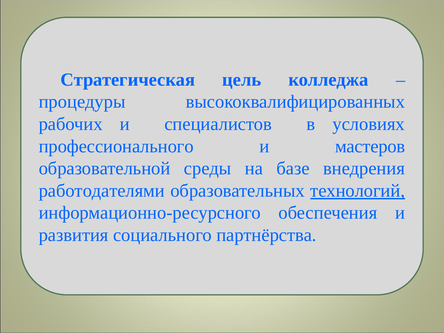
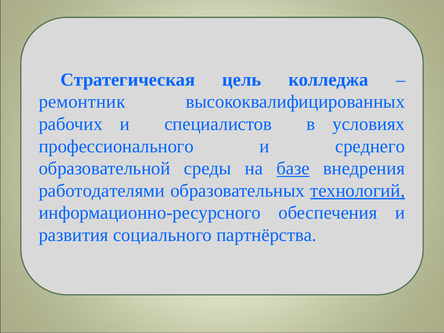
процедуры: процедуры -> ремонтник (82, 102)
мастеров: мастеров -> среднего (370, 146)
базе underline: none -> present (293, 168)
